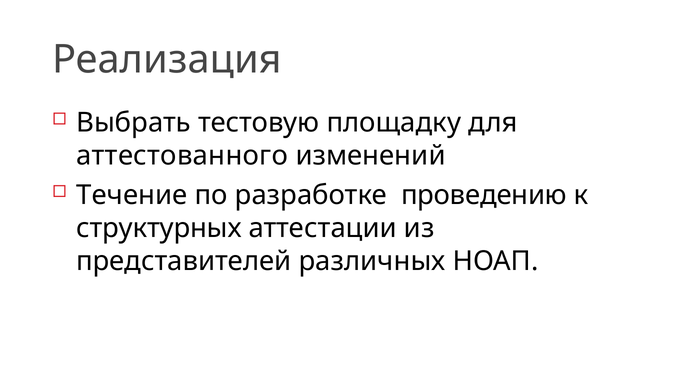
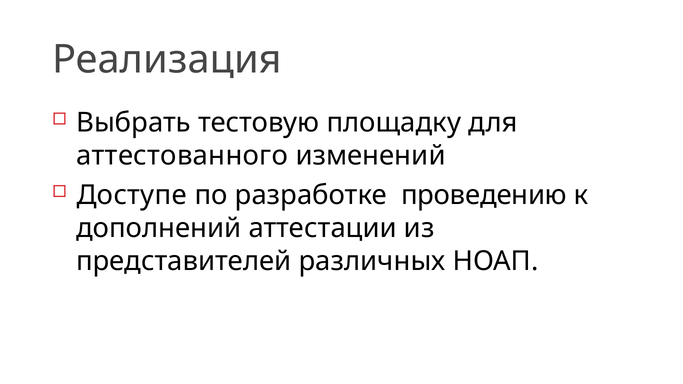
Течение: Течение -> Доступе (132, 196)
структурных: структурных -> дополнений (159, 229)
